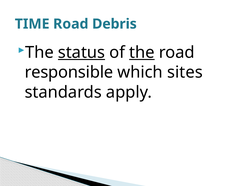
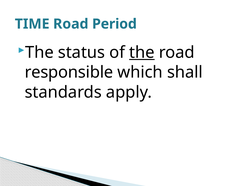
Debris: Debris -> Period (114, 24)
status underline: present -> none (82, 52)
sites: sites -> shall (185, 72)
